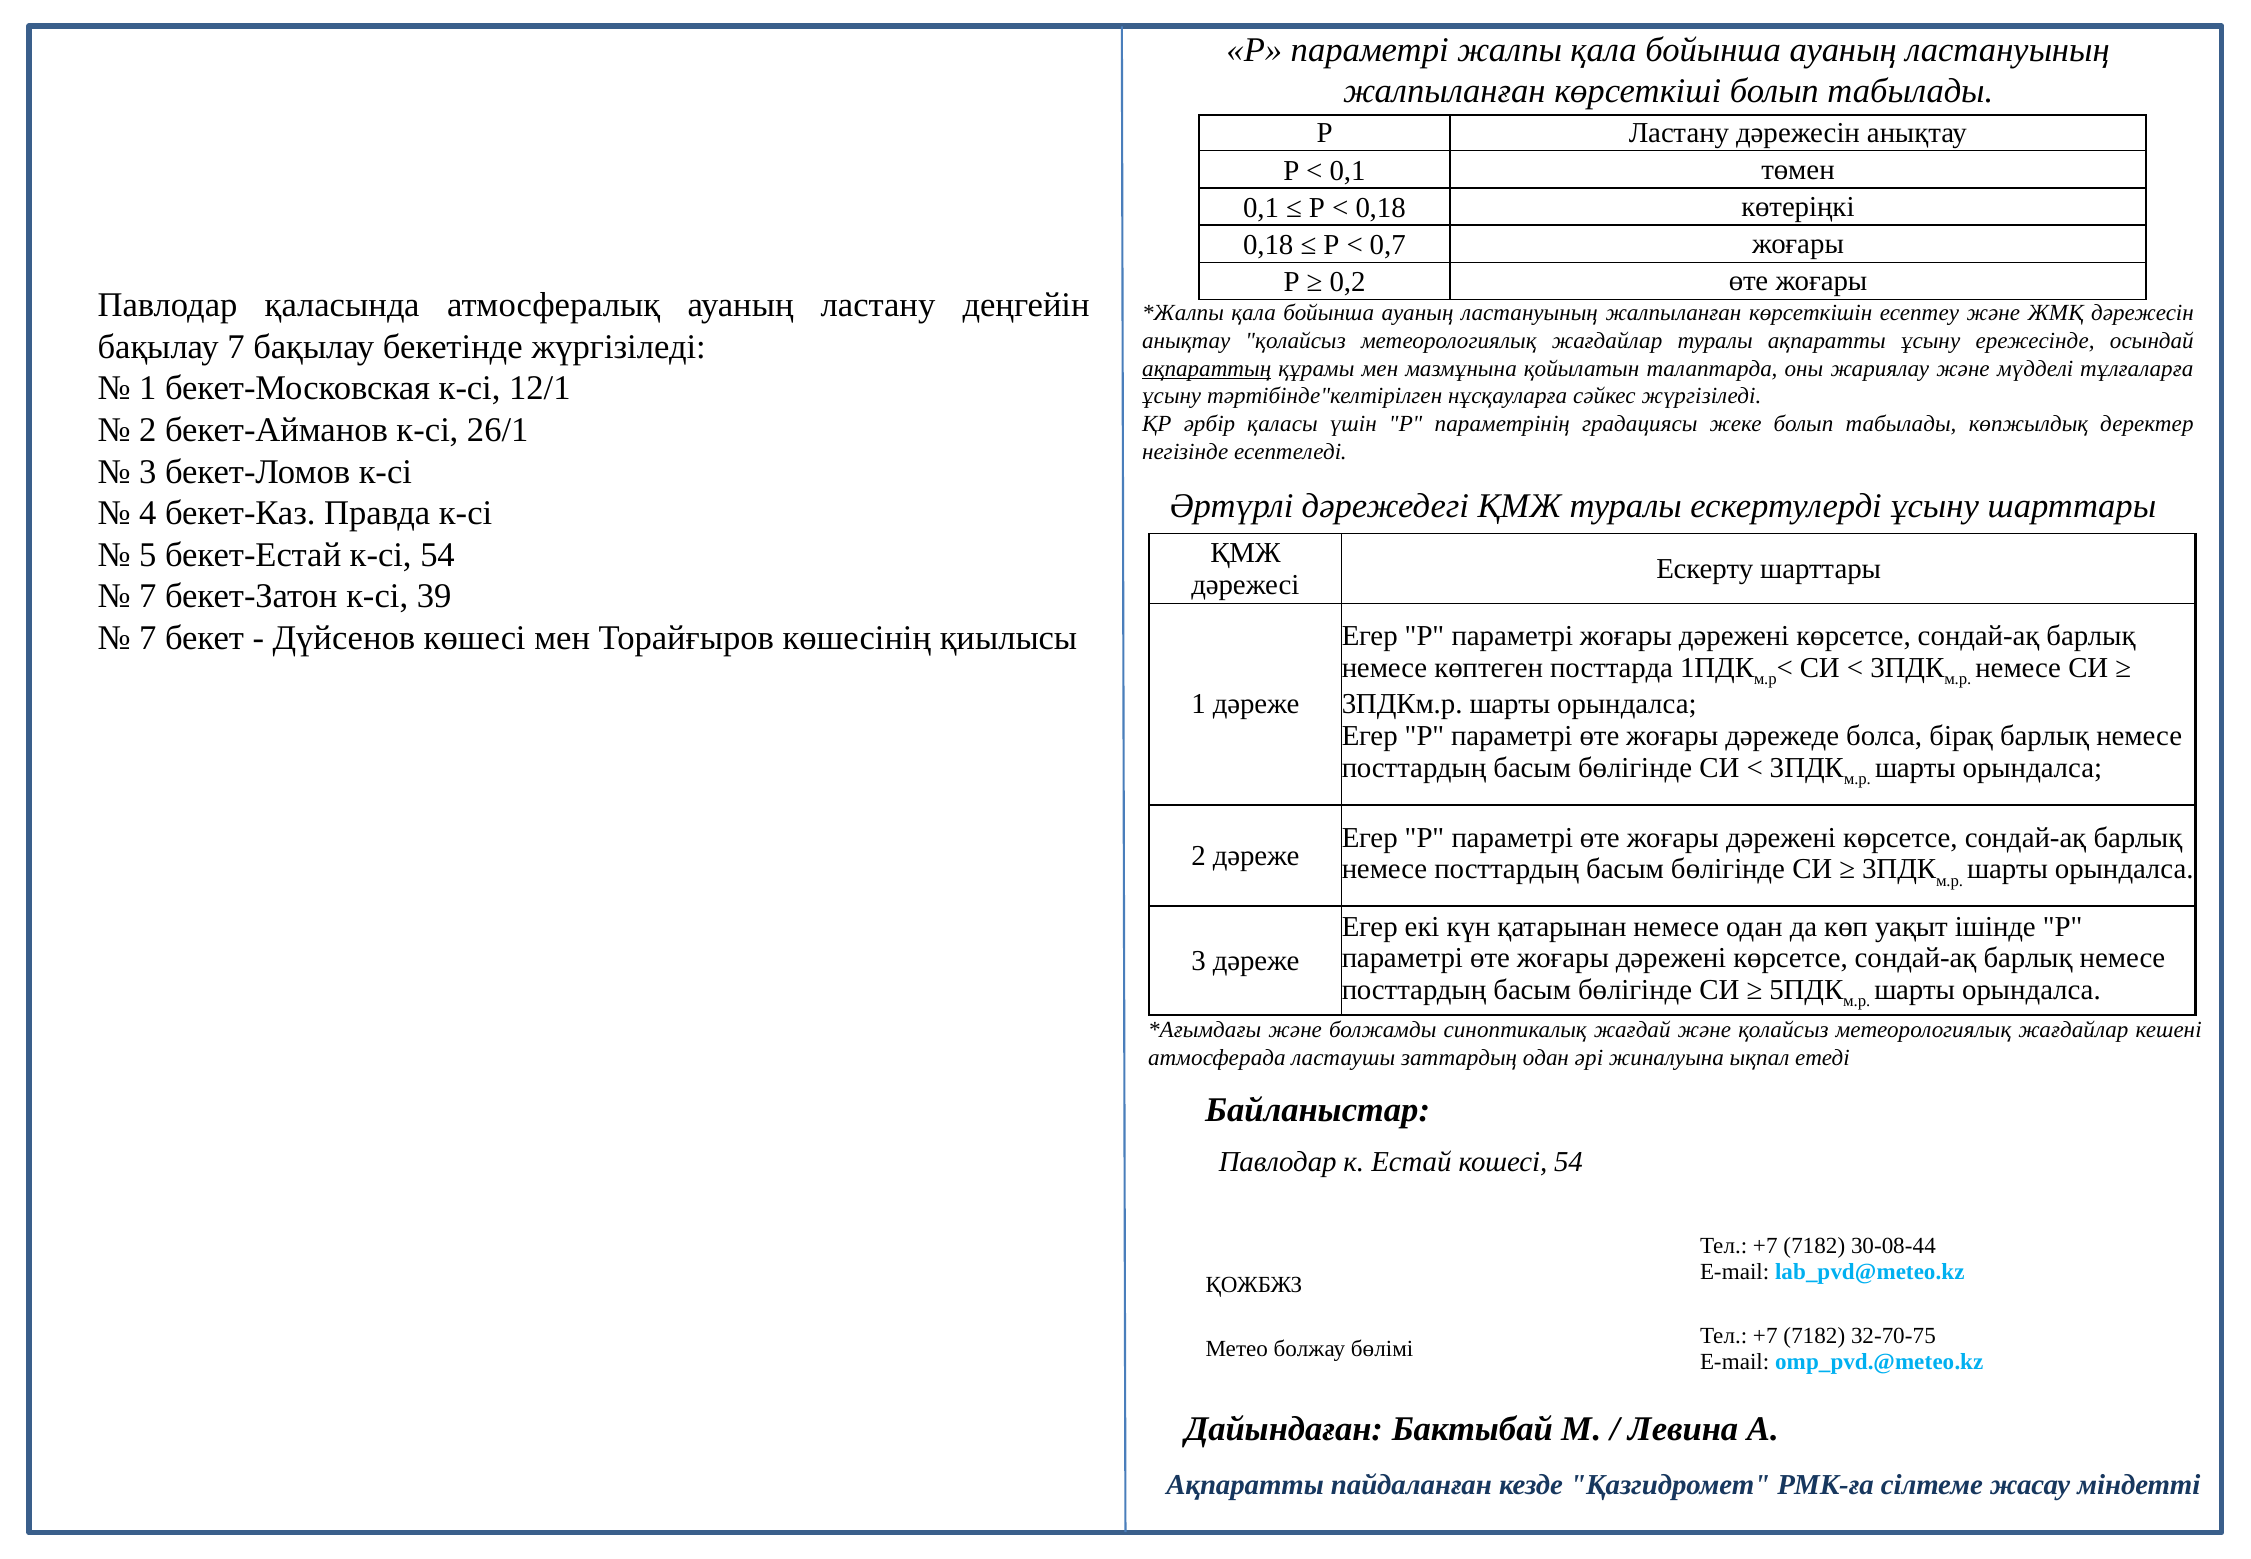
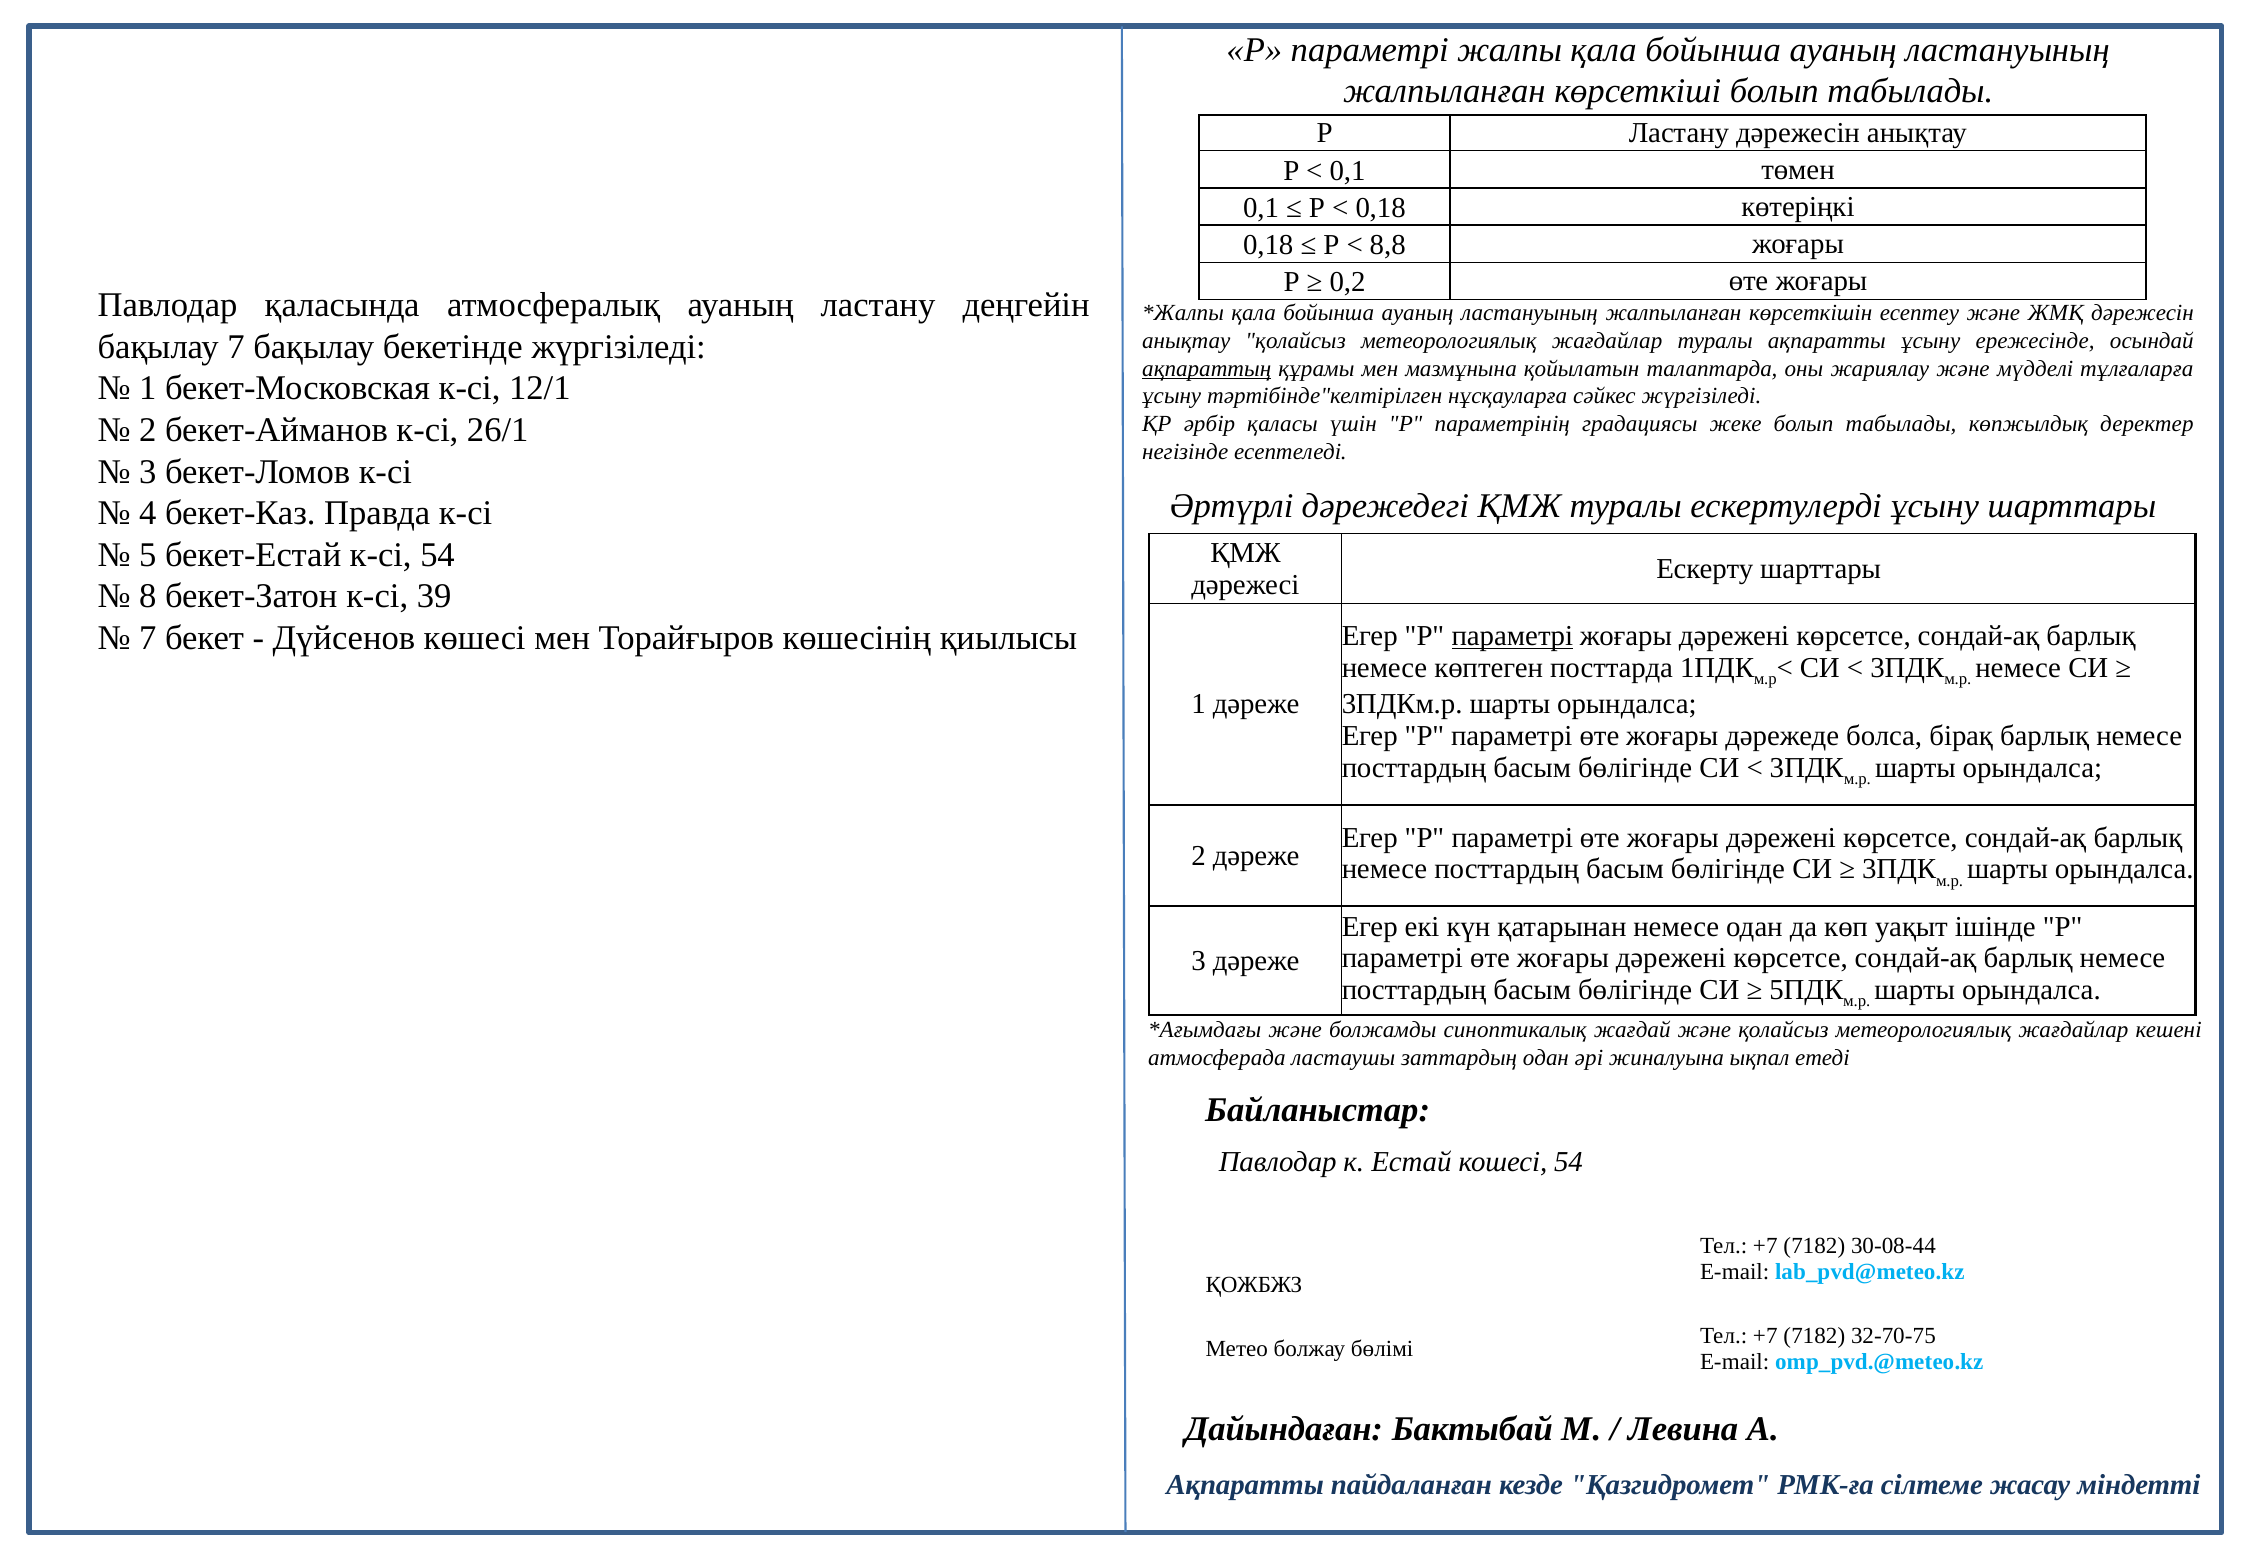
0,7: 0,7 -> 8,8 (1388, 245)
7: 7 -> 8 (148, 596)
параметрі underline: none -> present (1512, 636)
